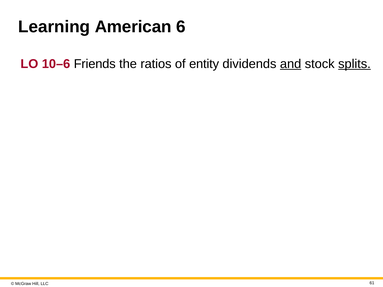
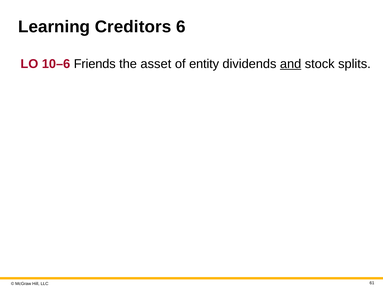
American: American -> Creditors (133, 27)
ratios: ratios -> asset (156, 64)
splits underline: present -> none (354, 64)
